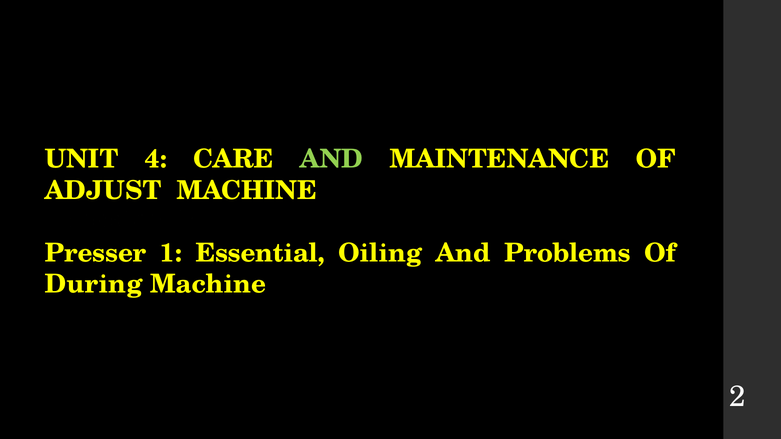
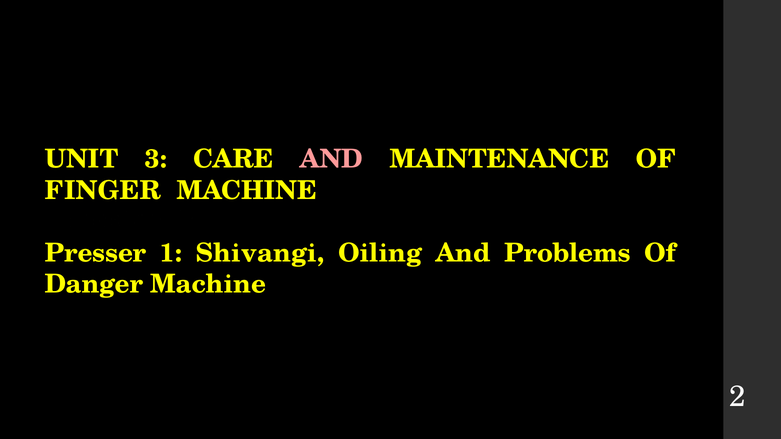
4: 4 -> 3 (156, 160)
AND colour: light green -> pink (332, 160)
ADJUST: ADJUST -> FINGER (103, 191)
Essential: Essential -> Shivangi (260, 253)
During: During -> Danger (94, 285)
